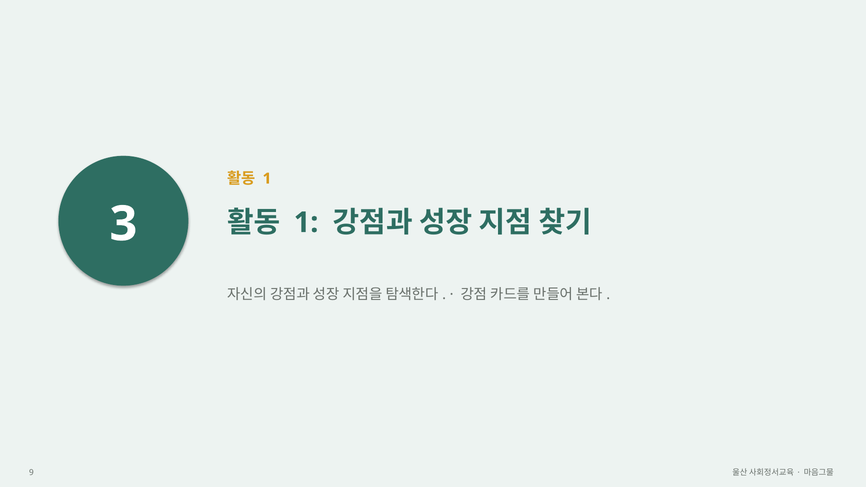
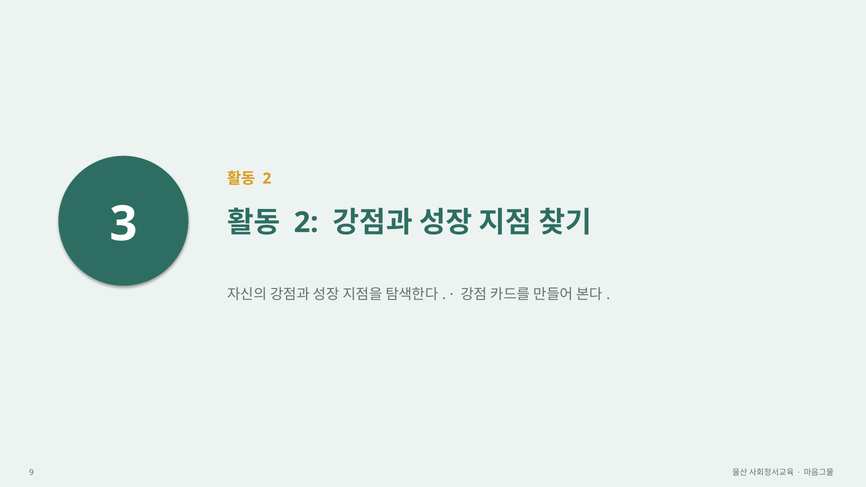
1: 1 -> 2 (267, 179)
1: 1 -> 2 (306, 223)
